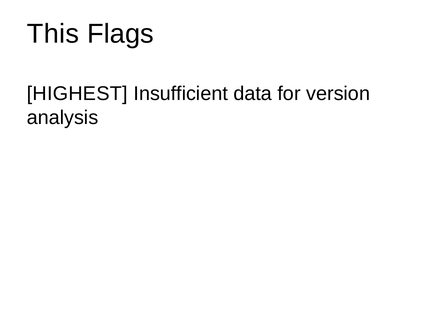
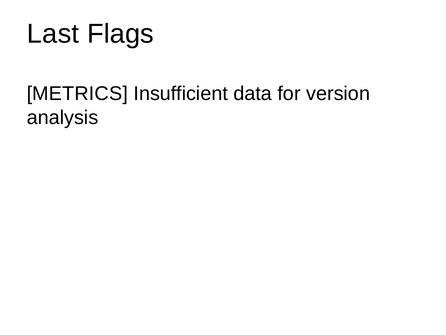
This: This -> Last (53, 34)
HIGHEST: HIGHEST -> METRICS (77, 94)
